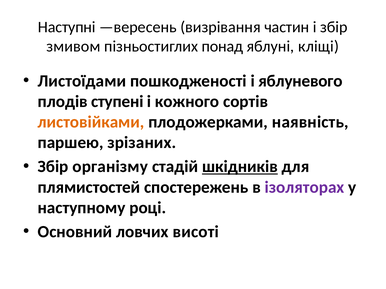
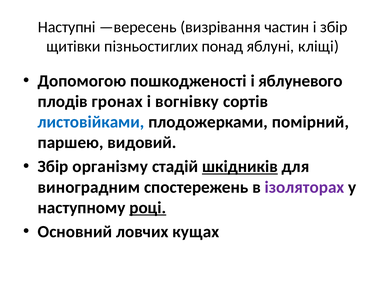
змивом: змивом -> щитівки (73, 46)
Листоїдами: Листоїдами -> Допомогою (82, 81)
ступені: ступені -> гронах (117, 102)
кожного: кожного -> вогнівку (187, 102)
листовійками colour: orange -> blue (91, 122)
наявність: наявність -> помірний (310, 122)
зрізаних: зрізаних -> видовий (142, 143)
плямистостей: плямистостей -> виноградним (89, 187)
році underline: none -> present (148, 208)
висоті: висоті -> кущах (196, 232)
